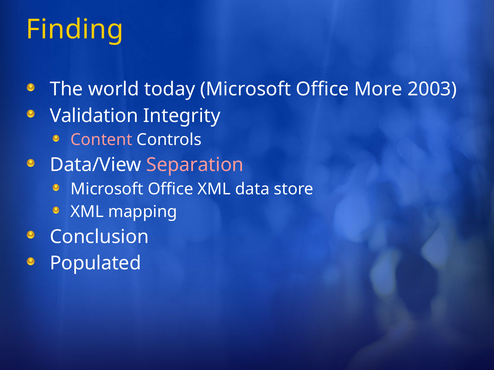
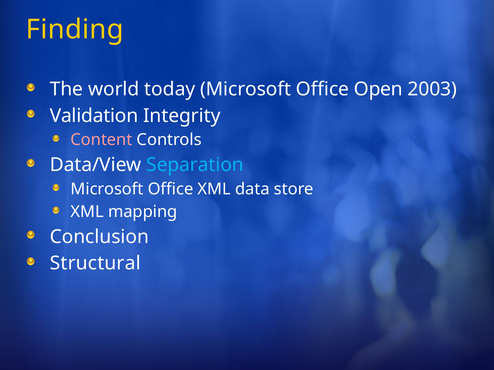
More: More -> Open (378, 89)
Separation colour: pink -> light blue (195, 165)
Populated: Populated -> Structural (95, 264)
